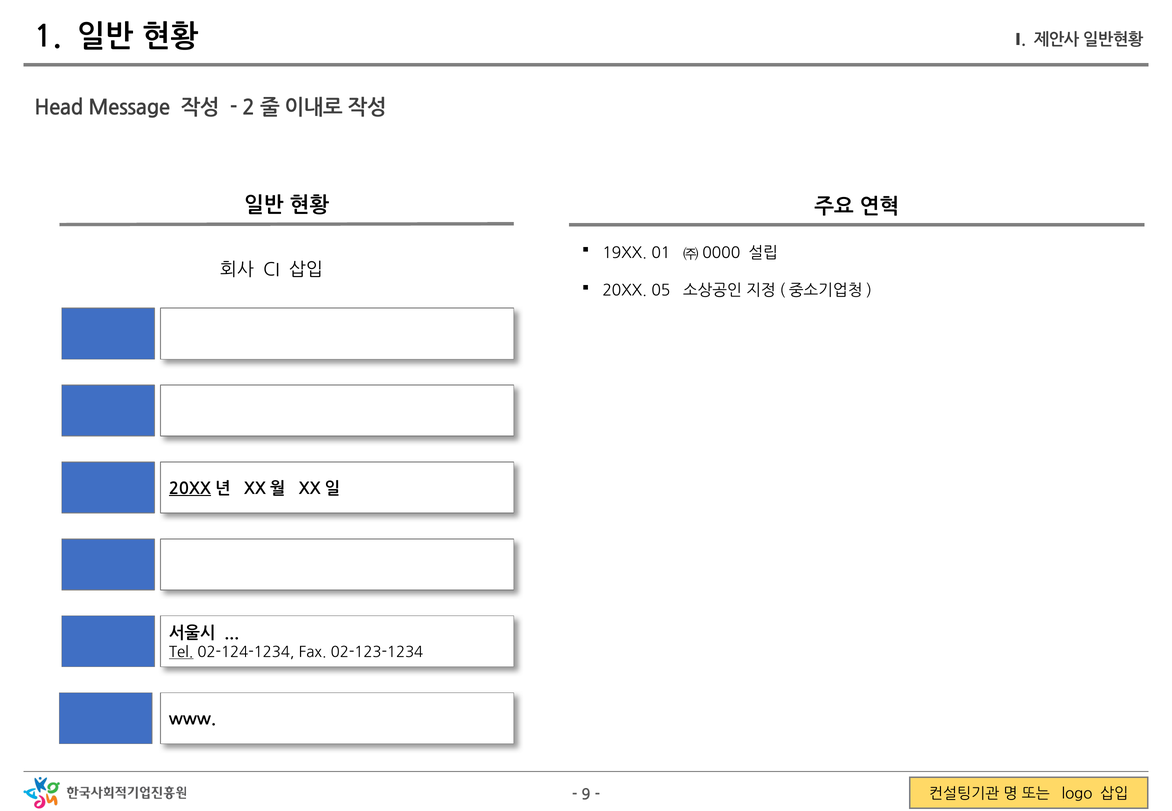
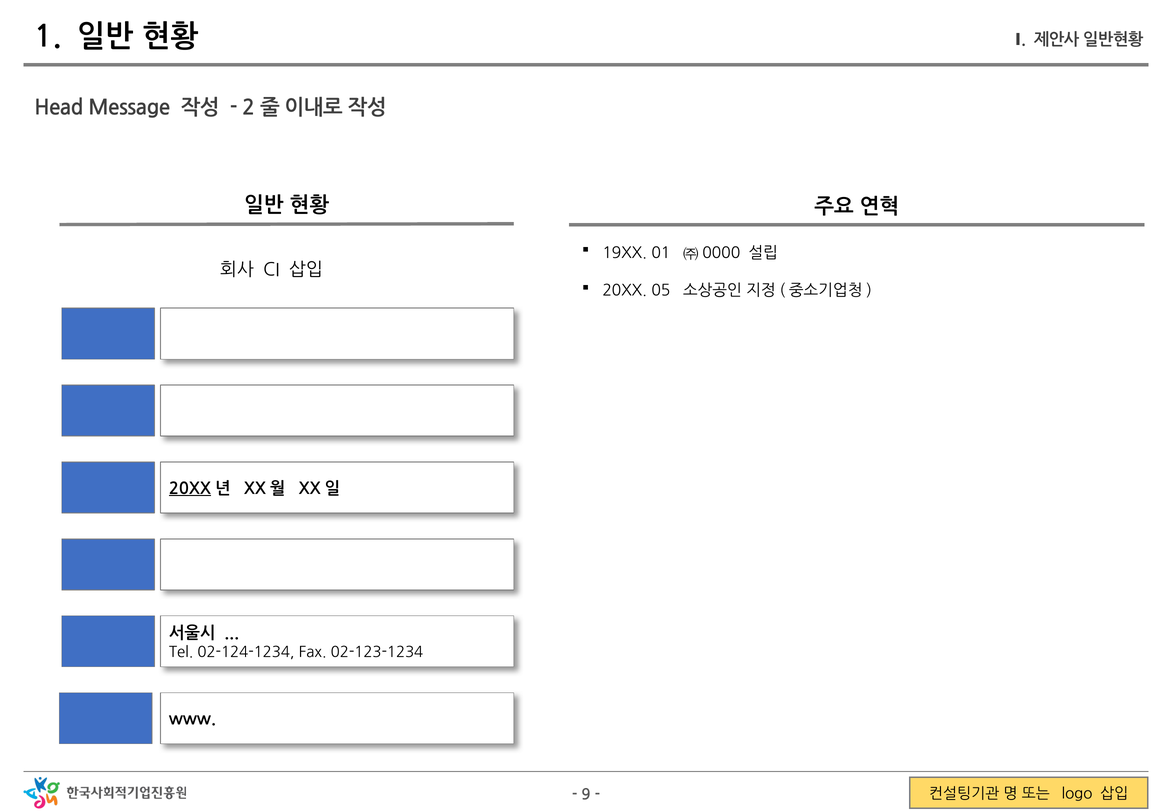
Tel underline: present -> none (181, 653)
